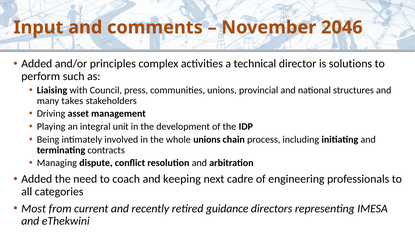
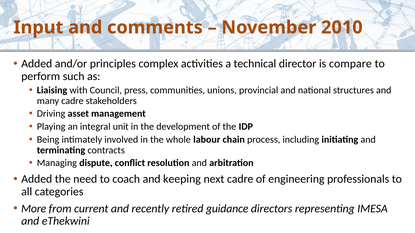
2046: 2046 -> 2010 (342, 27)
solutions: solutions -> compare (350, 64)
many takes: takes -> cadre (72, 101)
whole unions: unions -> labour (207, 140)
Most: Most -> More (34, 209)
